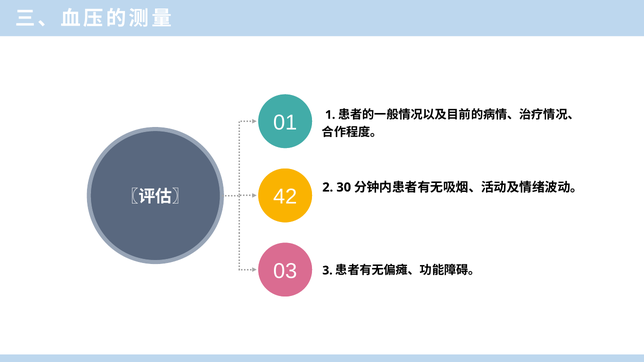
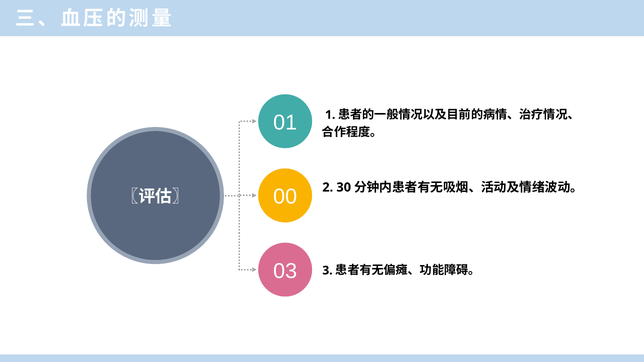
42: 42 -> 00 (285, 197)
